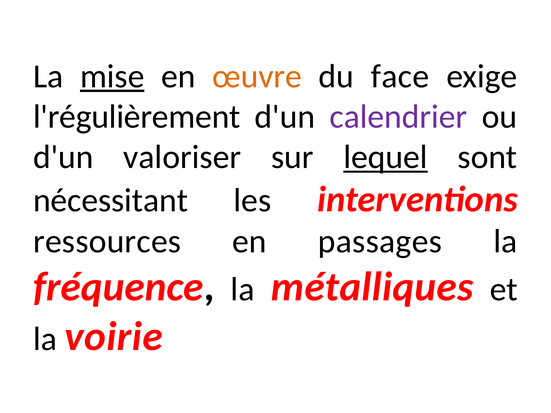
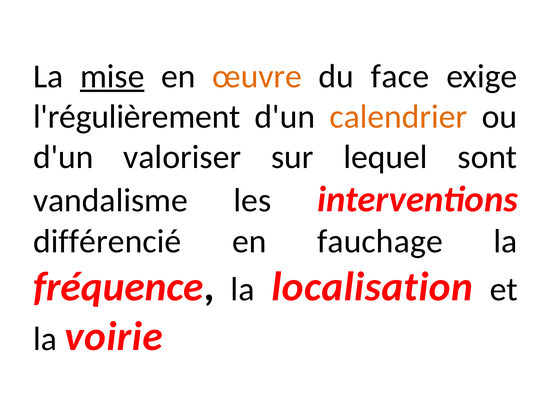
calendrier colour: purple -> orange (398, 117)
lequel underline: present -> none (386, 157)
nécessitant: nécessitant -> vandalisme (110, 201)
ressources: ressources -> différencié (107, 242)
passages: passages -> fauchage (380, 242)
métalliques: métalliques -> localisation (372, 287)
